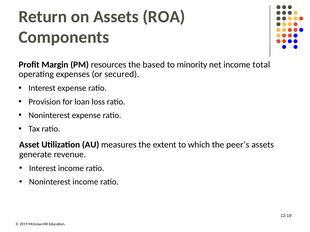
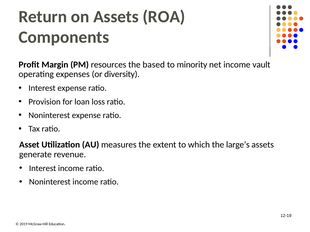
total: total -> vault (261, 65)
secured: secured -> diversity (122, 74)
peer’s: peer’s -> large’s (238, 145)
